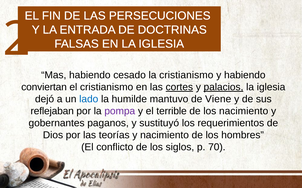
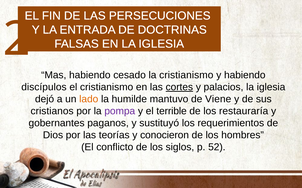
conviertan: conviertan -> discípulos (44, 87)
palacios underline: present -> none (223, 87)
lado colour: blue -> orange (89, 99)
reflejaban: reflejaban -> cristianos (52, 112)
los nacimiento: nacimiento -> restauraría (244, 112)
y nacimiento: nacimiento -> conocieron (165, 136)
70: 70 -> 52 (217, 148)
